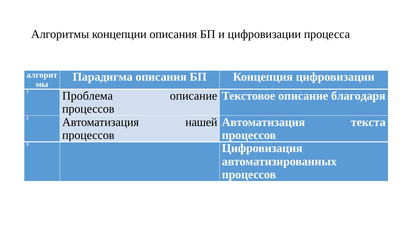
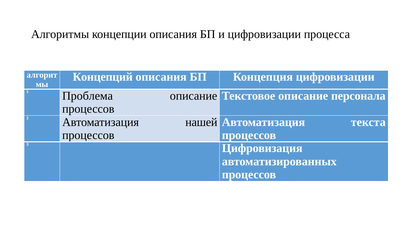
Парадигма: Парадигма -> Концепций (103, 77)
благодаря: благодаря -> персонала (358, 96)
